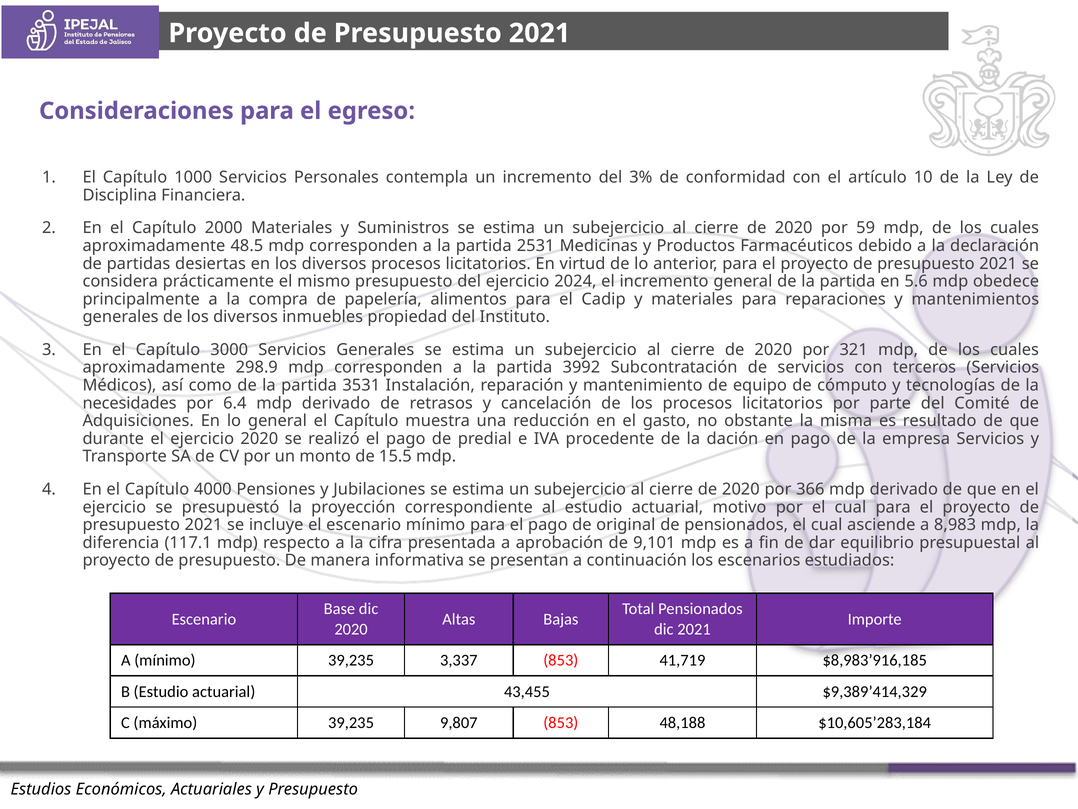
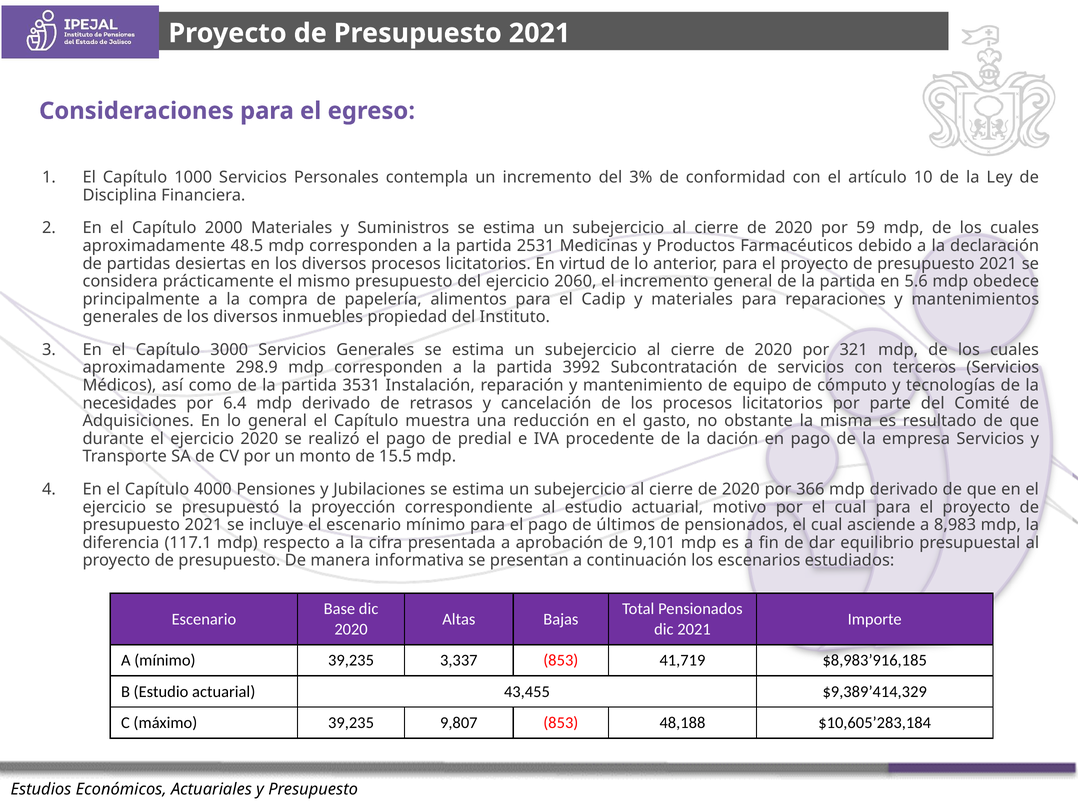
2024: 2024 -> 2060 (575, 281)
original: original -> últimos (626, 525)
